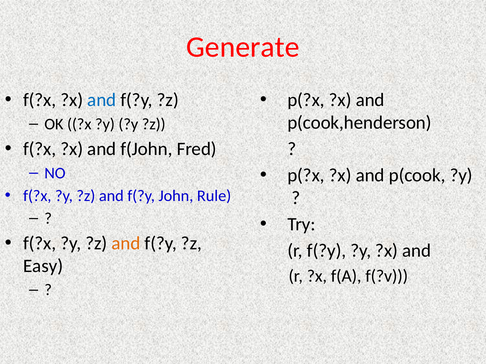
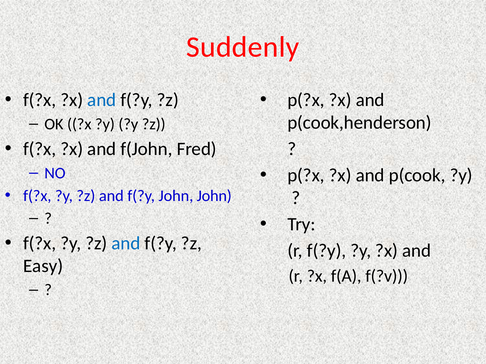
Generate: Generate -> Suddenly (243, 47)
John Rule: Rule -> John (214, 196)
and colour: orange -> blue (126, 244)
